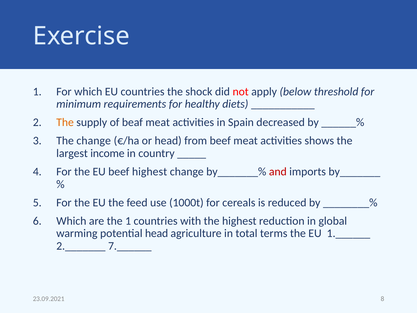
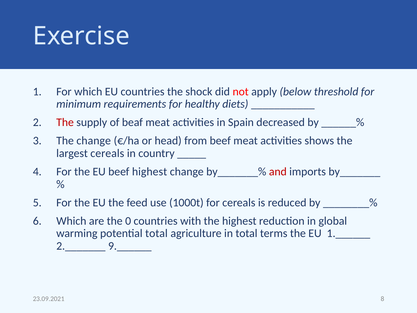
The colour: orange -> red (65, 122)
largest income: income -> cereals (107, 153)
the 1: 1 -> 0 (128, 221)
potential head: head -> total (156, 233)
7.______: 7.______ -> 9.______ (130, 246)
